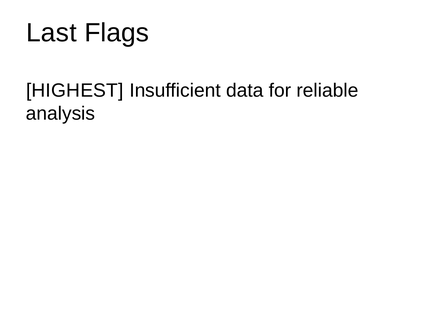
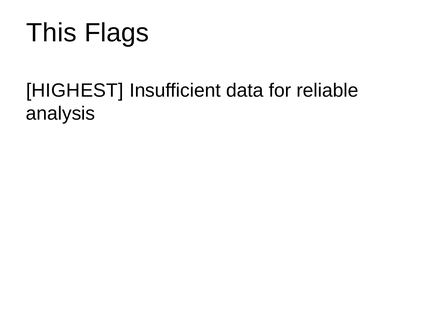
Last: Last -> This (51, 33)
